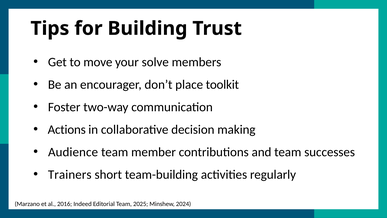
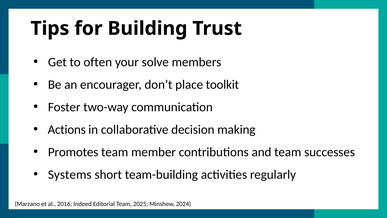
move: move -> often (98, 62)
Audience: Audience -> Promotes (73, 152)
Trainers: Trainers -> Systems (70, 174)
